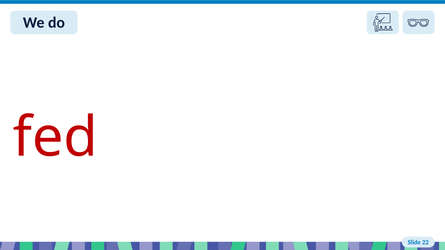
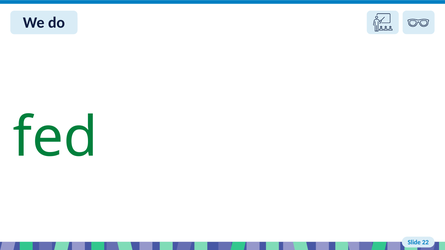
fed colour: red -> green (55, 138)
